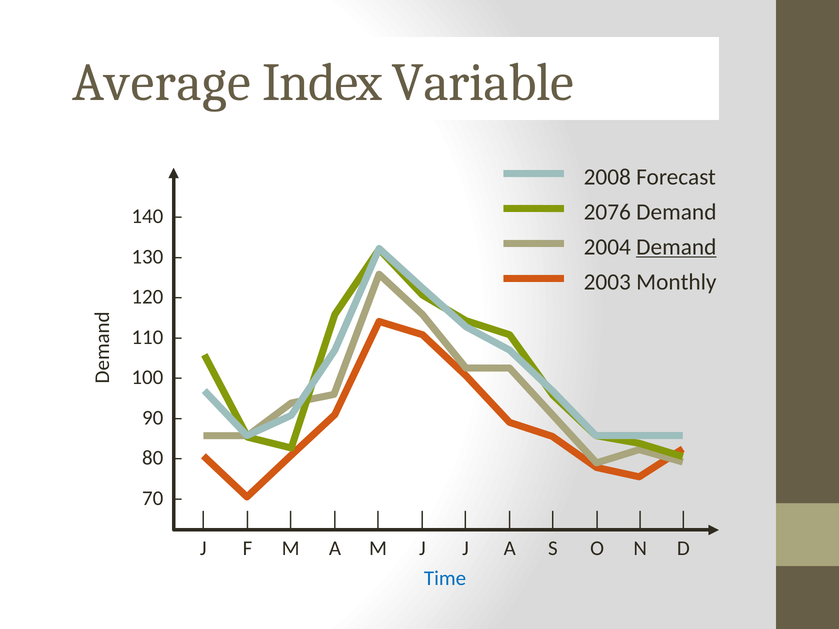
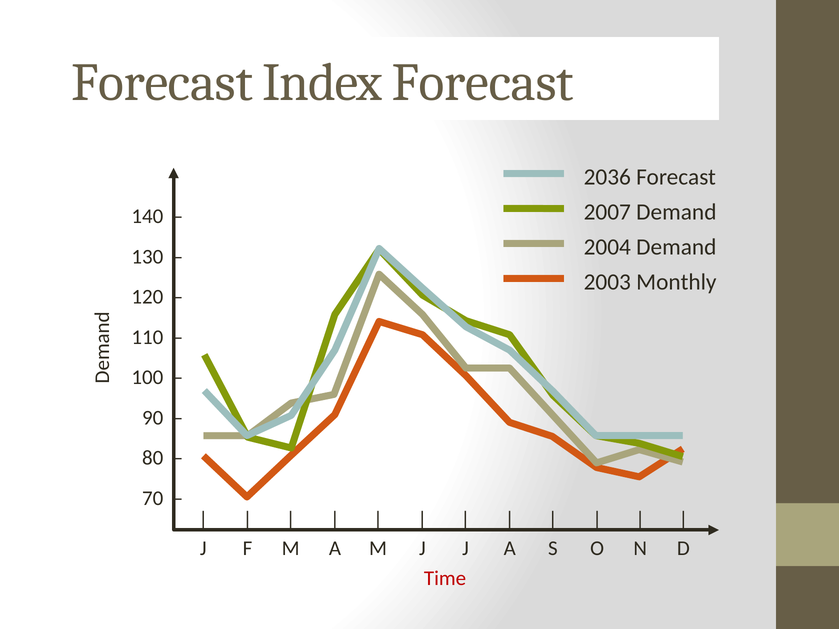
Average: Average -> Forecast (162, 82)
Index Variable: Variable -> Forecast (483, 82)
2008: 2008 -> 2036 (607, 177)
2076: 2076 -> 2007 (607, 212)
Demand underline: present -> none (676, 247)
Time colour: blue -> red (445, 578)
